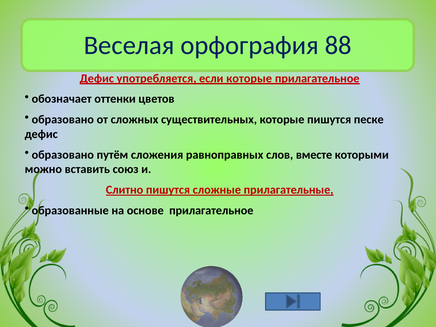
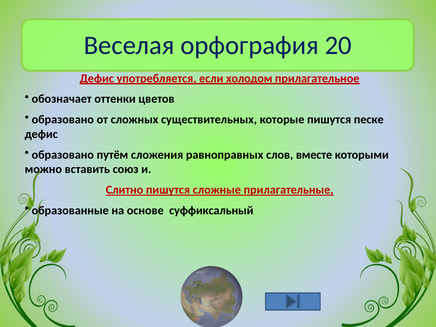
88: 88 -> 20 (338, 45)
если которые: которые -> холодом (249, 78)
основе прилагательное: прилагательное -> суффиксальный (211, 210)
